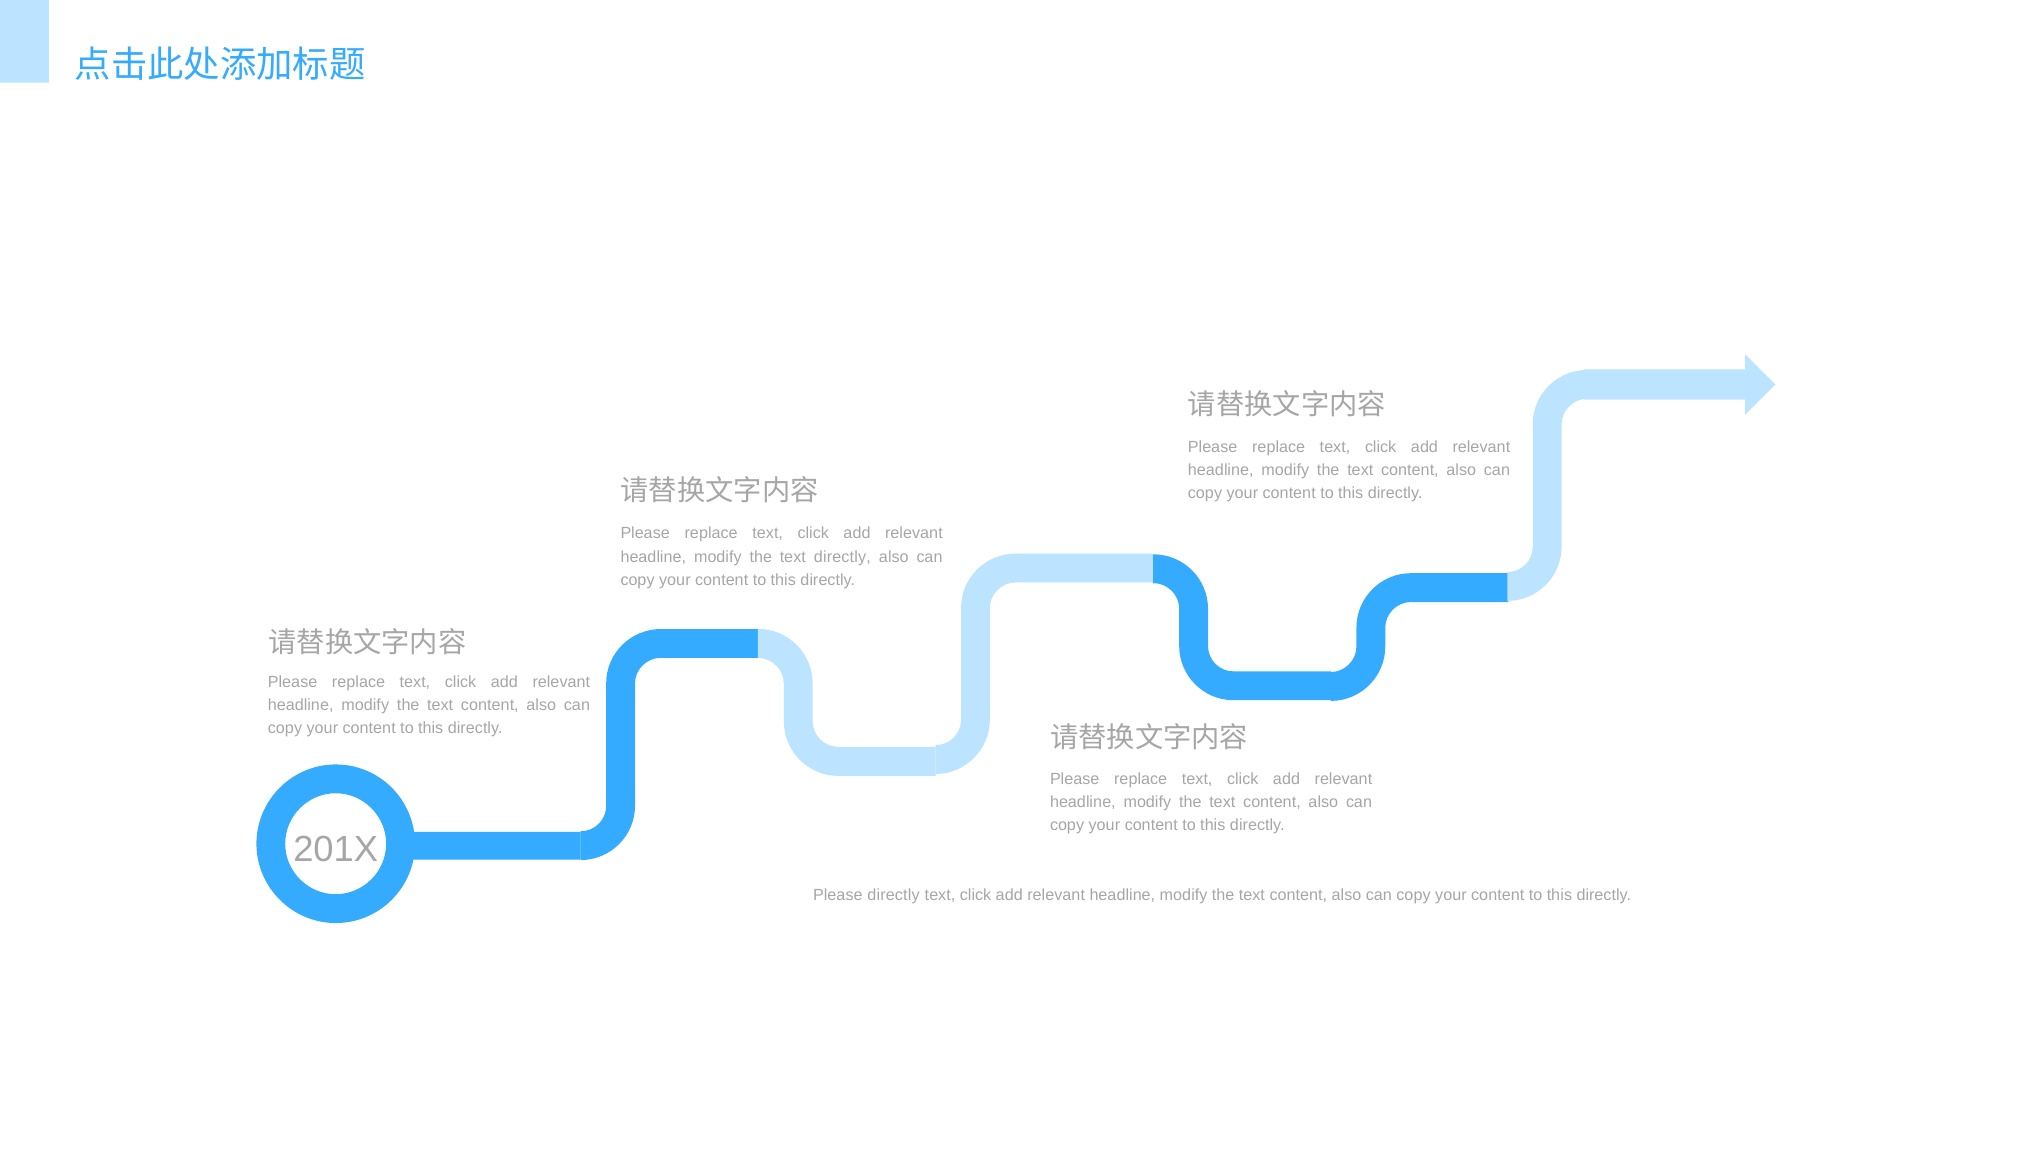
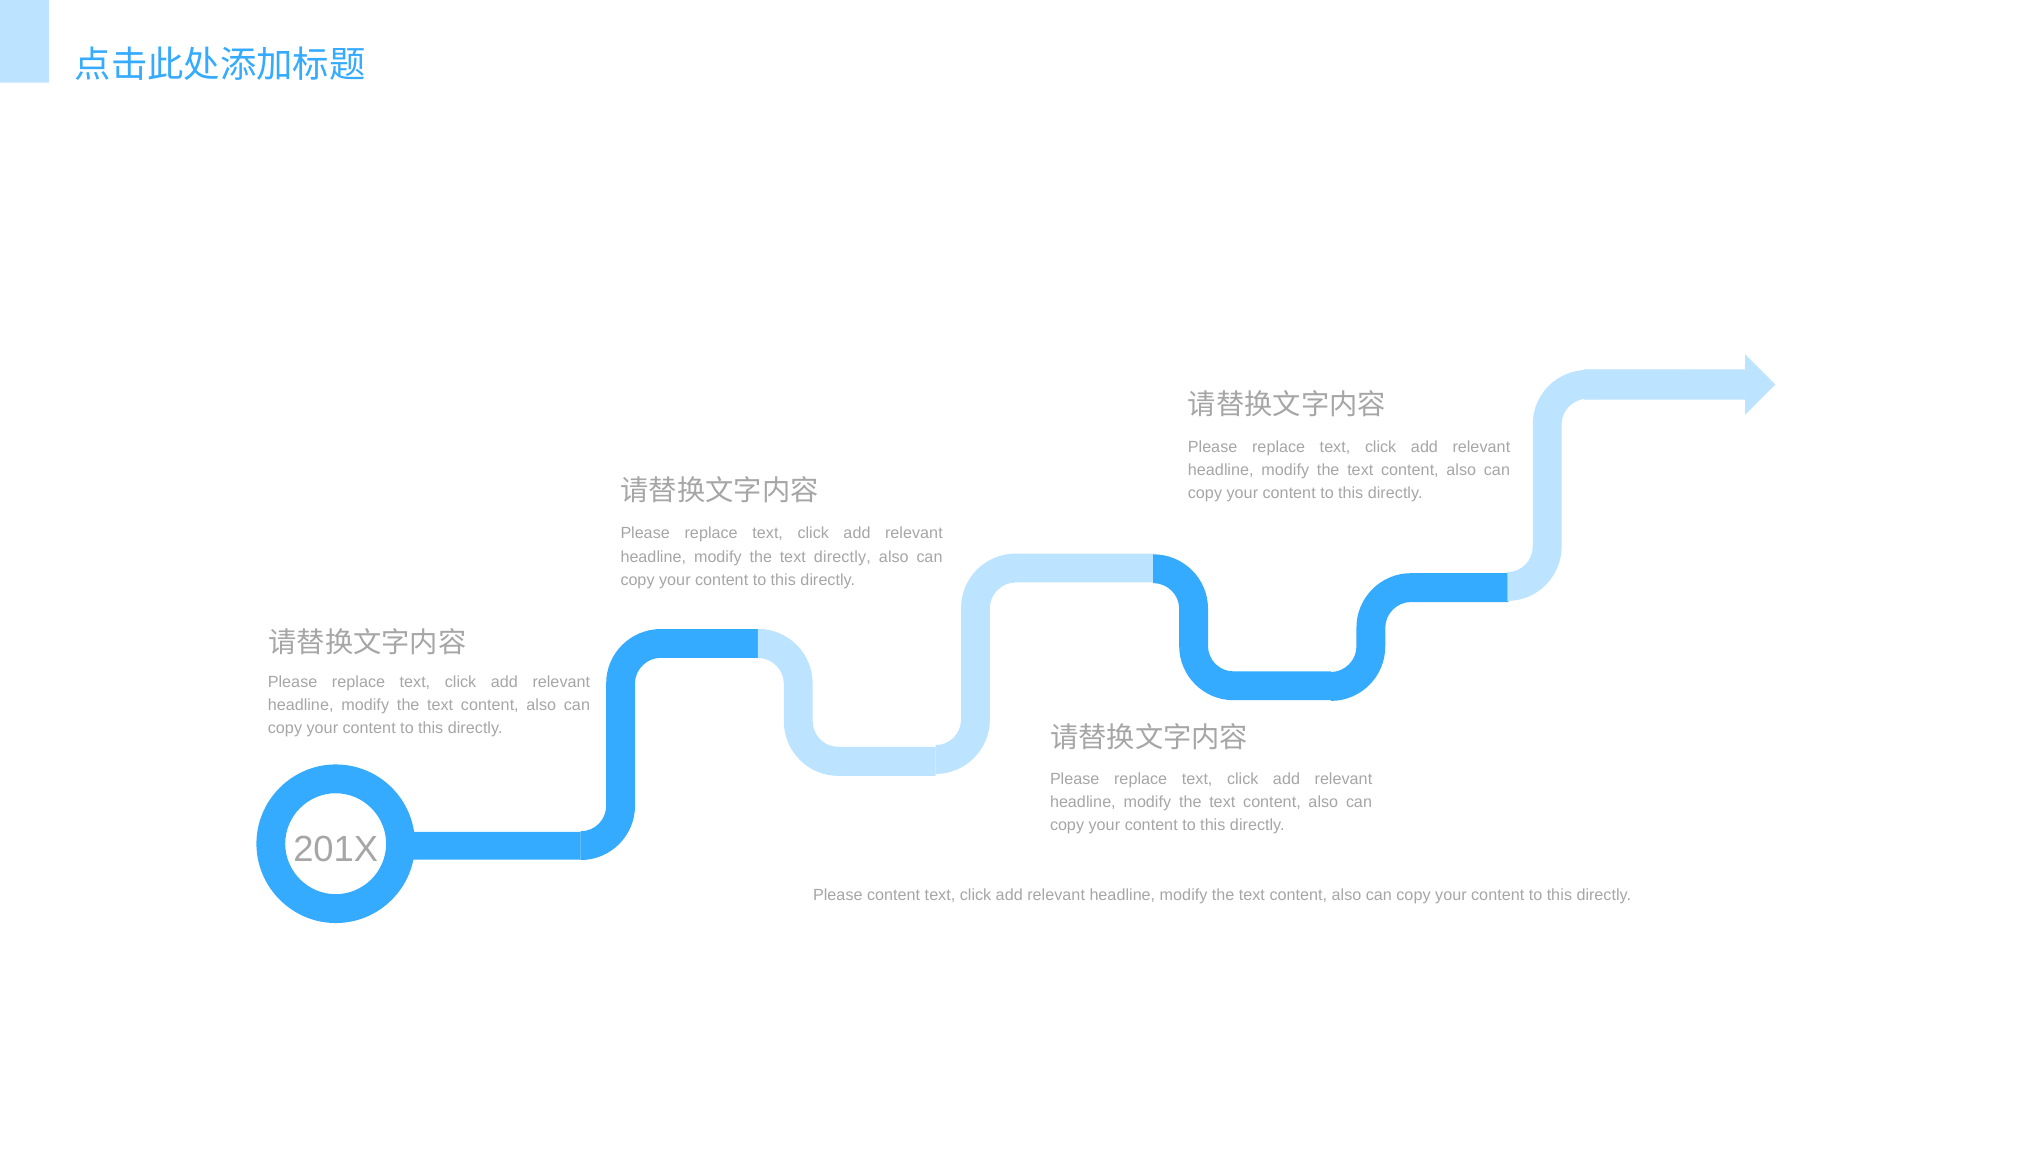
Please directly: directly -> content (894, 895)
